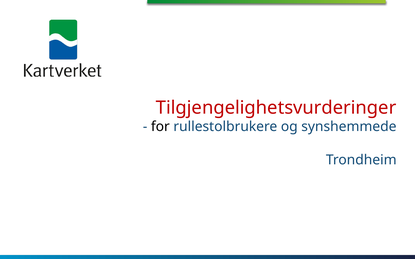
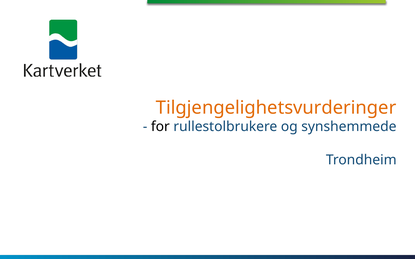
Tilgjengelighetsvurderinger colour: red -> orange (276, 108)
